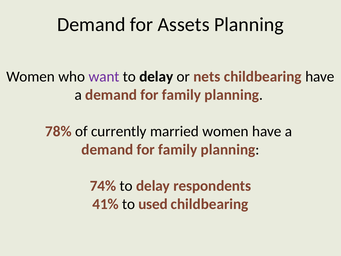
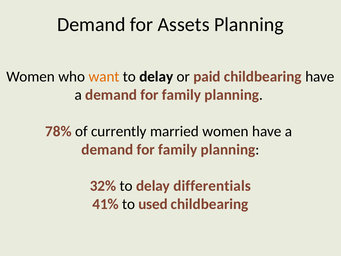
want colour: purple -> orange (104, 77)
nets: nets -> paid (207, 77)
74%: 74% -> 32% (103, 186)
respondents: respondents -> differentials (212, 186)
